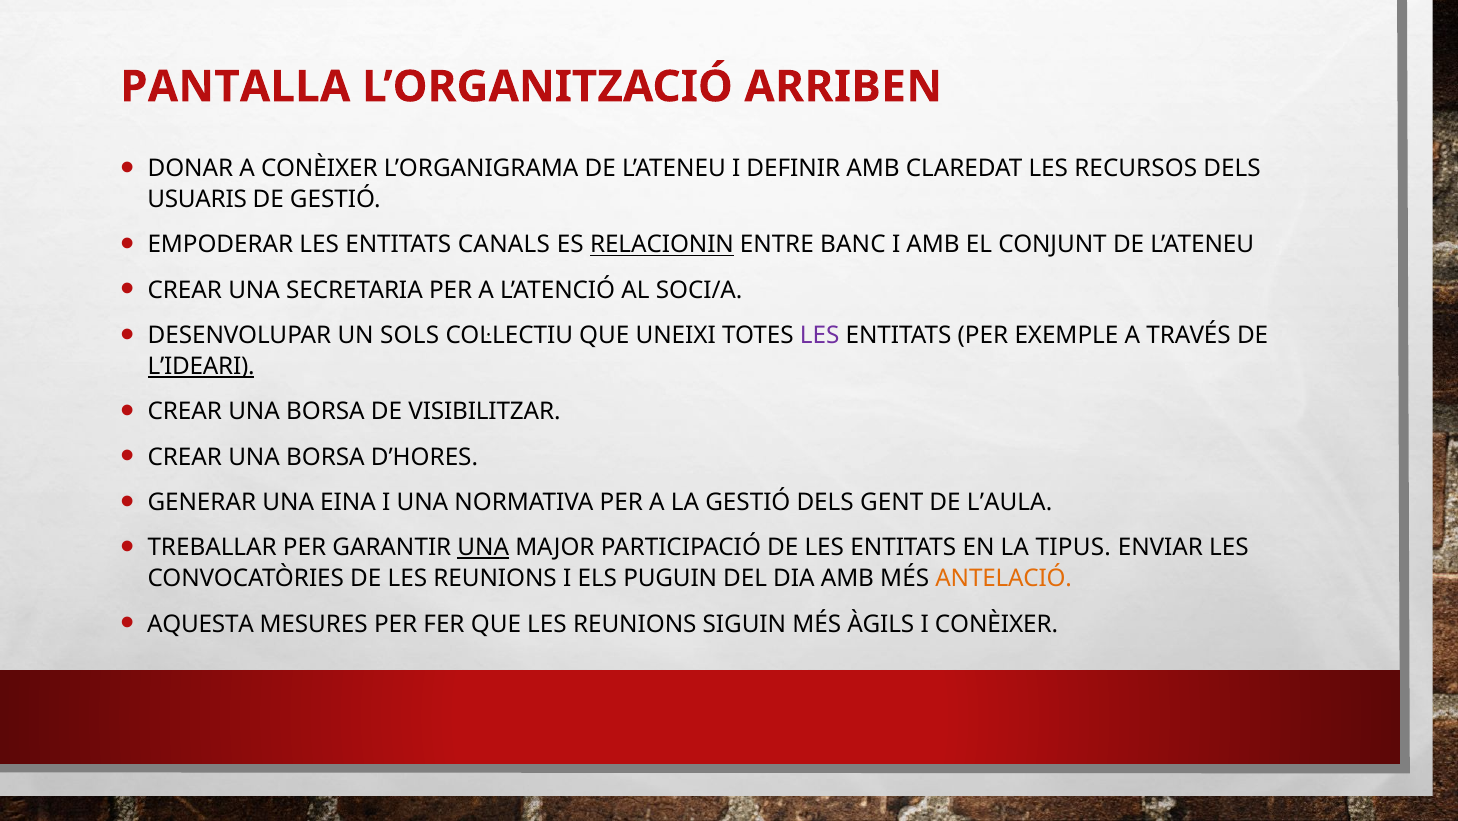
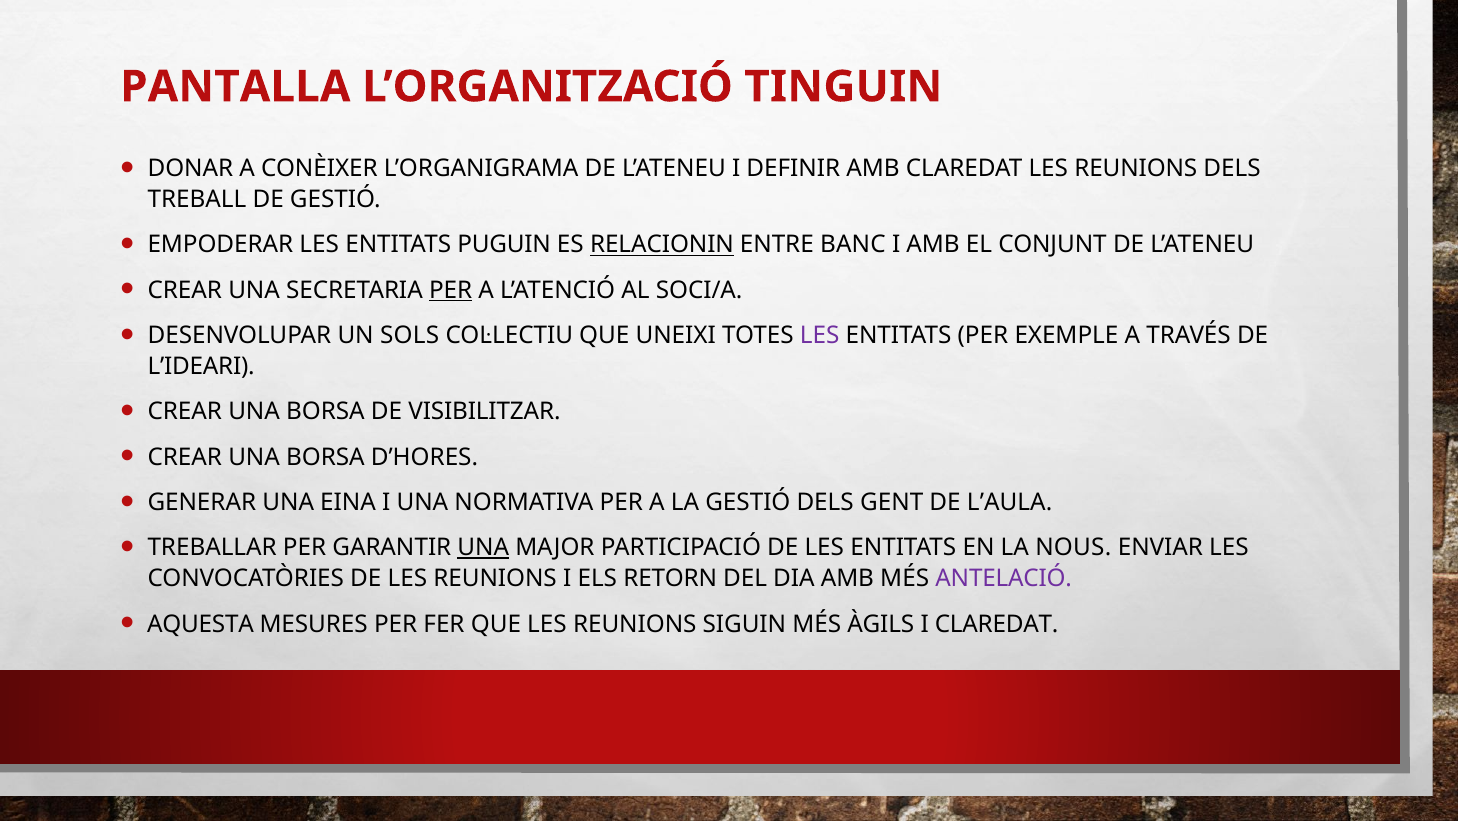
ARRIBEN: ARRIBEN -> TINGUIN (843, 87)
CLAREDAT LES RECURSOS: RECURSOS -> REUNIONS (1136, 168)
USUARIS: USUARIS -> TREBALL (197, 200)
CANALS: CANALS -> PUGUIN (504, 245)
PER underline: none -> present (451, 290)
L’IDEARI underline: present -> none (201, 366)
TIPUS: TIPUS -> NOUS (1073, 547)
PUGUIN: PUGUIN -> RETORN (670, 578)
ANTELACIÓ colour: orange -> purple (1004, 578)
I CONÈIXER: CONÈIXER -> CLAREDAT (997, 623)
